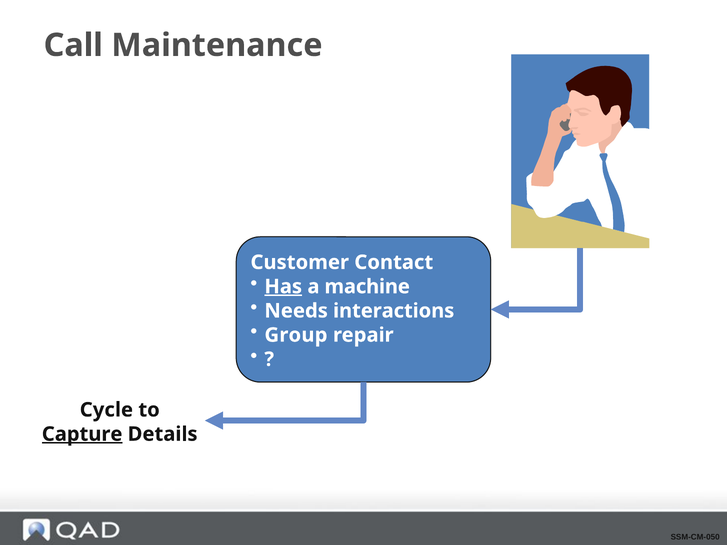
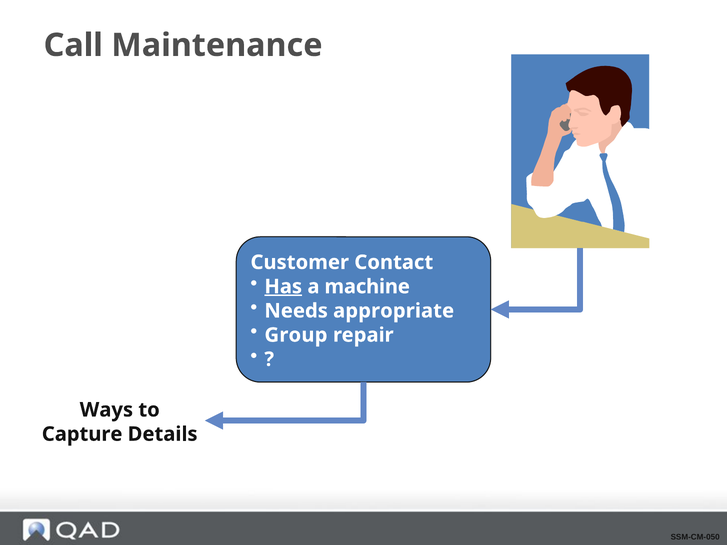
interactions: interactions -> appropriate (394, 311)
Cycle: Cycle -> Ways (106, 410)
Capture underline: present -> none (82, 434)
